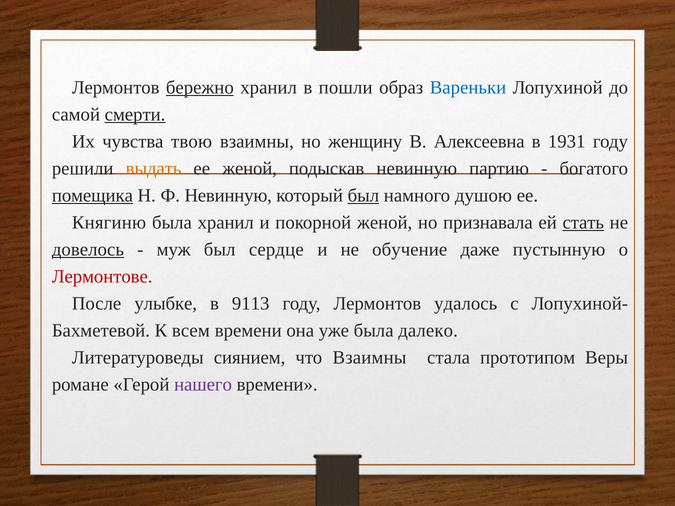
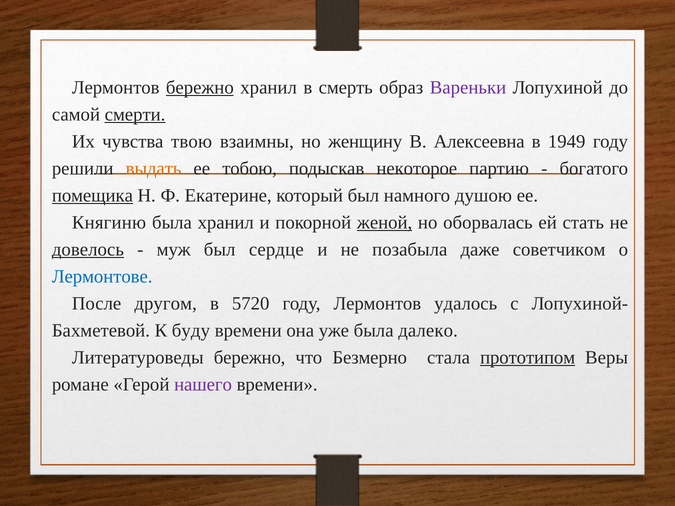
пошли: пошли -> смерть (346, 88)
Вареньки colour: blue -> purple (468, 88)
1931: 1931 -> 1949 (567, 142)
ее женой: женой -> тобою (250, 169)
подыскав невинную: невинную -> некоторое (417, 169)
Ф Невинную: Невинную -> Екатерине (228, 196)
был underline: present -> none (363, 196)
женой underline: none -> present (385, 223)
признавала: признавала -> оборвалась (488, 223)
стать underline: present -> none (583, 223)
обучение: обучение -> позабыла (410, 250)
пустынную: пустынную -> советчиком (559, 250)
Лермонтове colour: red -> blue (102, 277)
улыбке: улыбке -> другом (166, 304)
9113: 9113 -> 5720 (251, 304)
всем: всем -> буду (191, 331)
Литературоведы сиянием: сиянием -> бережно (250, 358)
что Взаимны: Взаимны -> Безмерно (370, 358)
прототипом underline: none -> present (528, 358)
